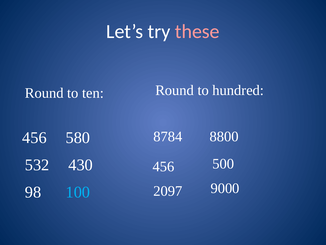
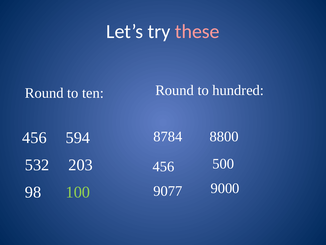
580: 580 -> 594 (78, 137)
430: 430 -> 203 (81, 165)
2097: 2097 -> 9077 (168, 191)
100 colour: light blue -> light green (78, 192)
